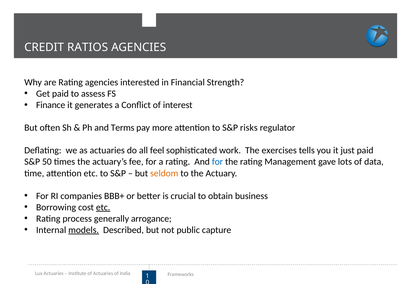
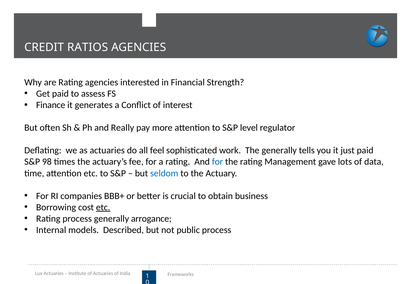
Terms: Terms -> Really (123, 128)
risks: risks -> level (249, 128)
The exercises: exercises -> generally (279, 151)
50: 50 -> 98 (47, 162)
seldom colour: orange -> blue (164, 174)
models underline: present -> none (84, 230)
public capture: capture -> process (217, 230)
